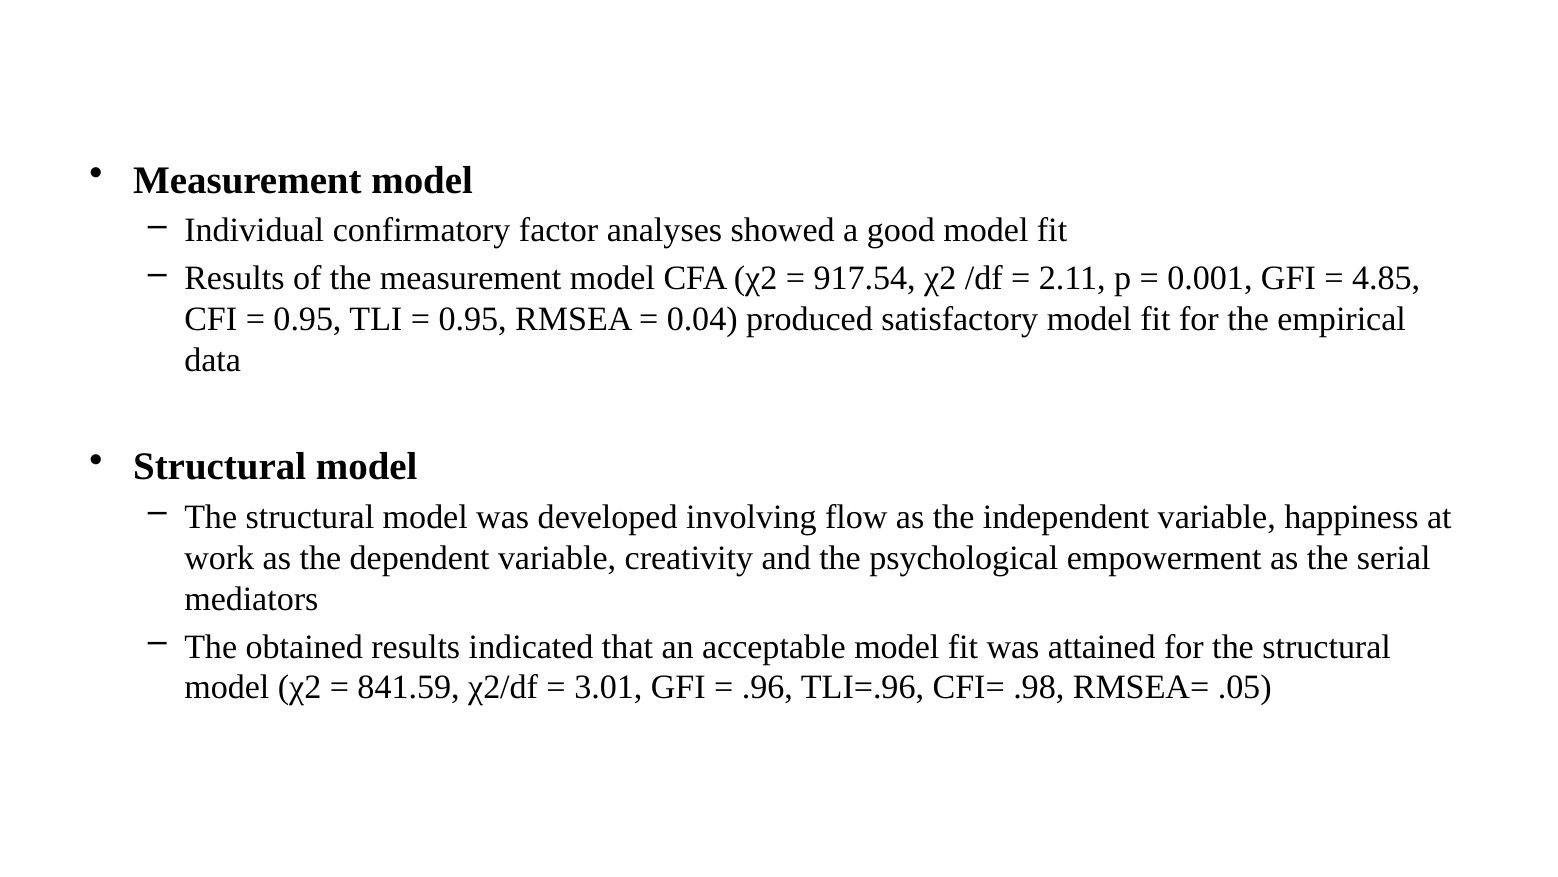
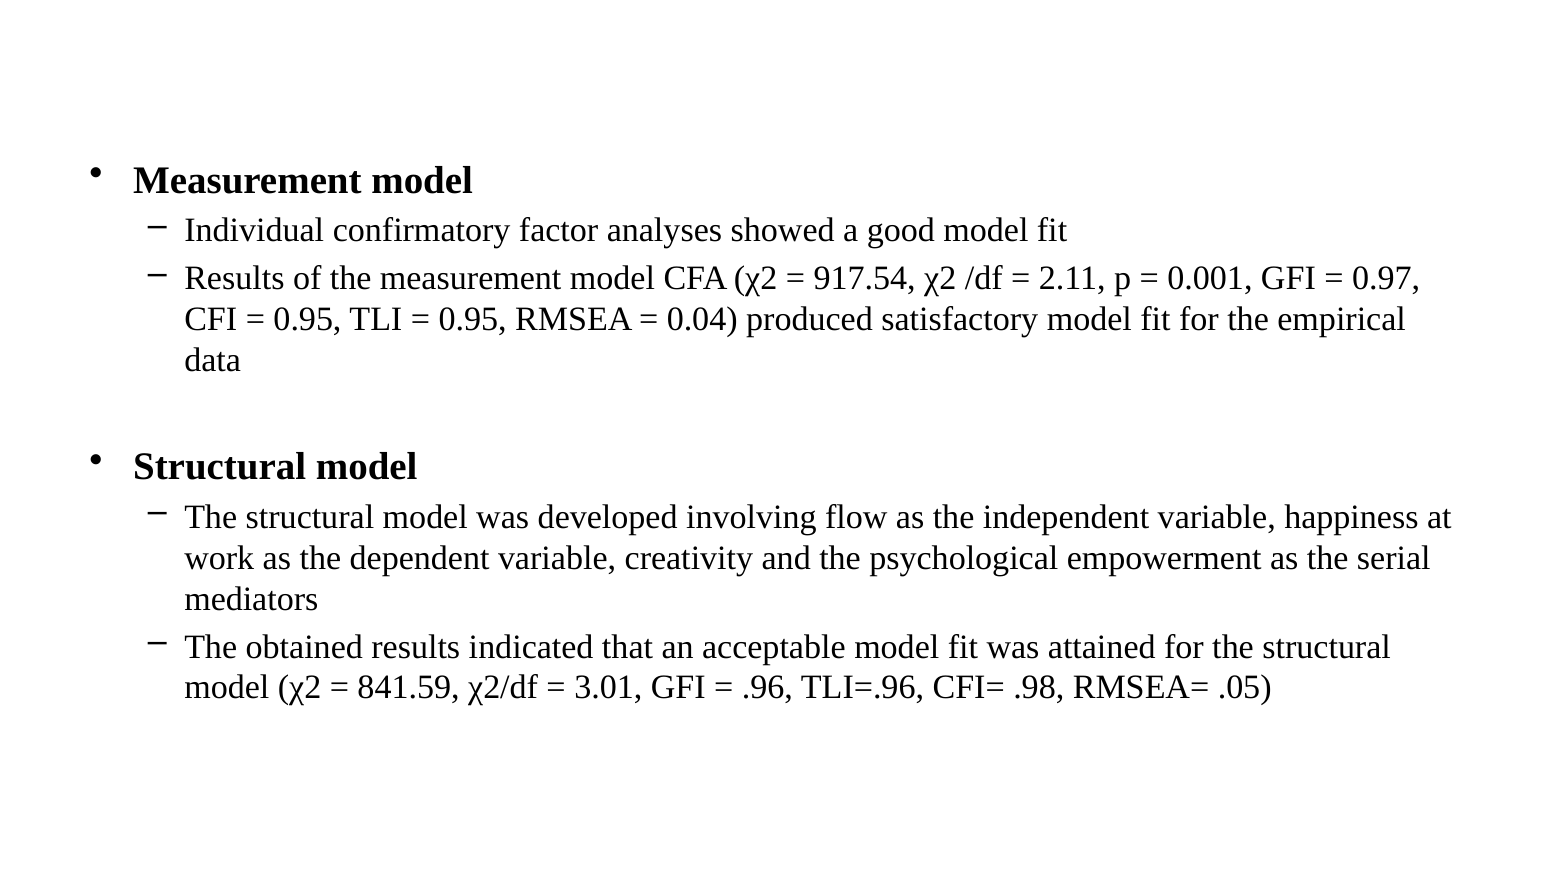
4.85: 4.85 -> 0.97 (1386, 278)
